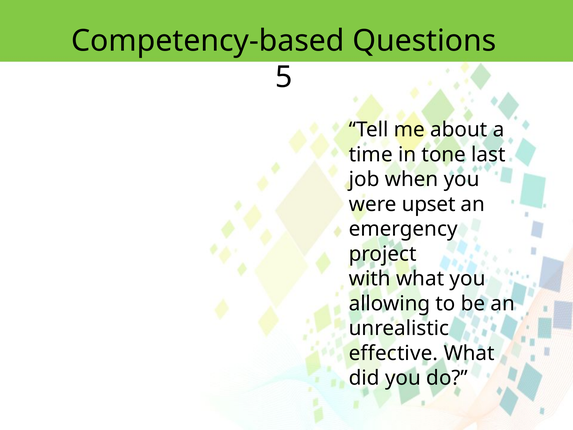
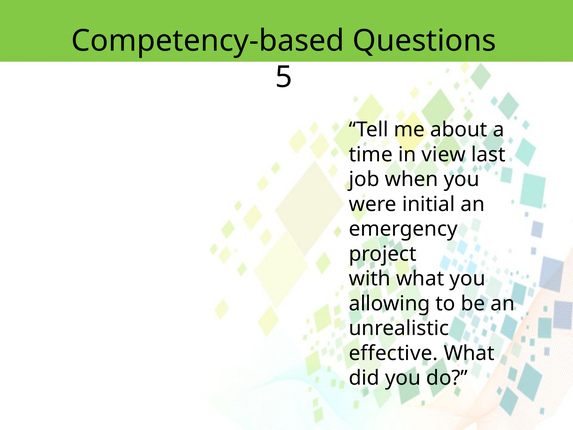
tone: tone -> view (444, 155)
upset: upset -> initial (429, 204)
